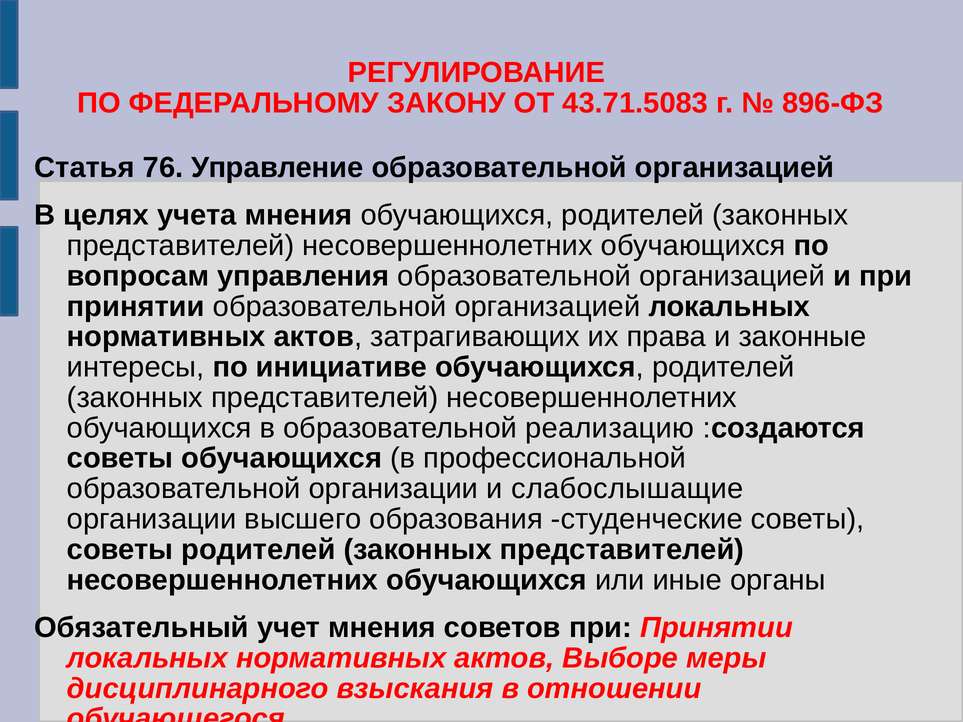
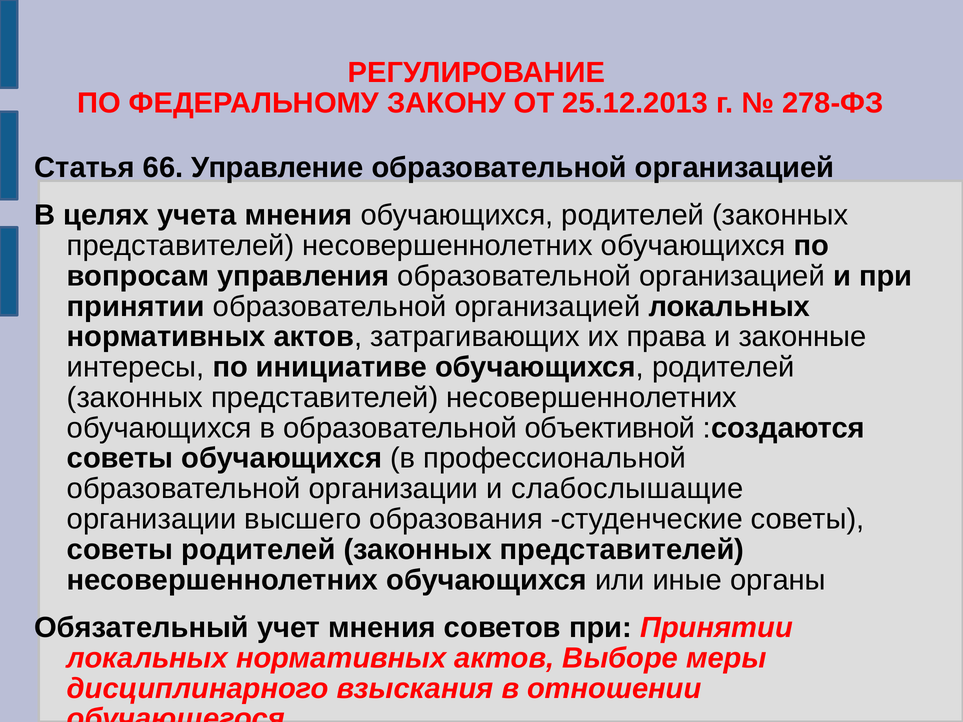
43.71.5083: 43.71.5083 -> 25.12.2013 (635, 103)
896-ФЗ: 896-ФЗ -> 278-ФЗ (833, 103)
76: 76 -> 66 (163, 168)
реализацию: реализацию -> объективной (610, 428)
